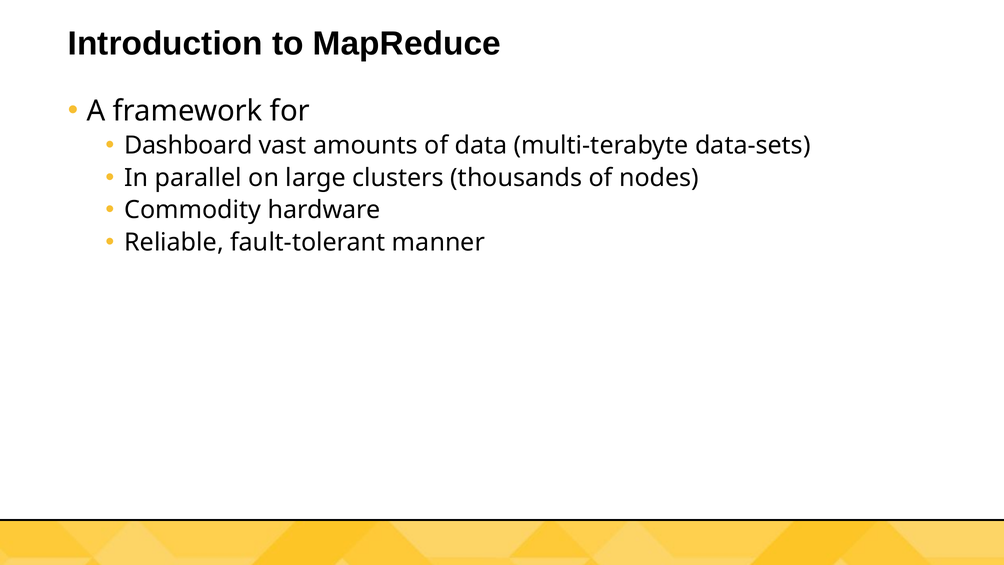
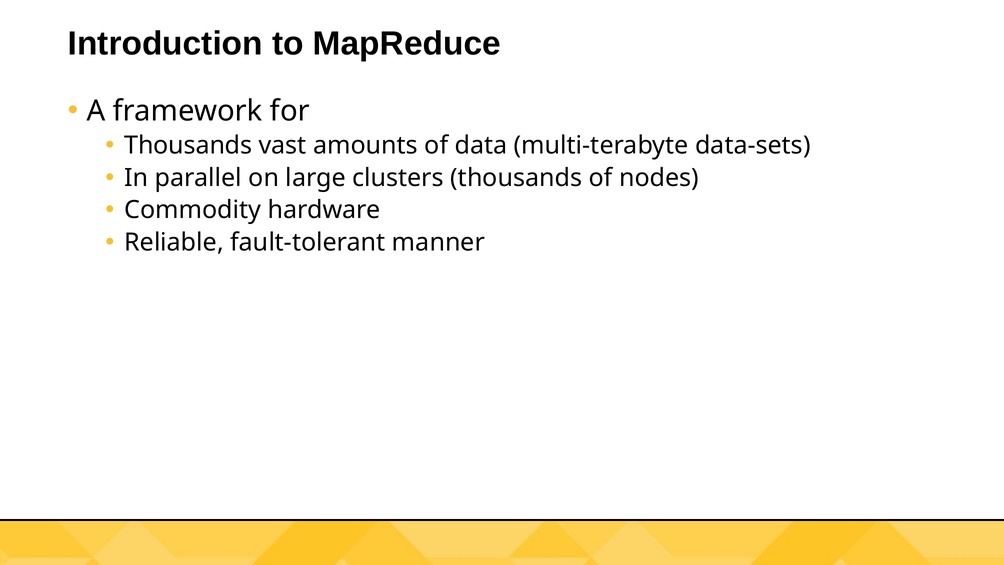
Dashboard: Dashboard -> Thousands (188, 145)
